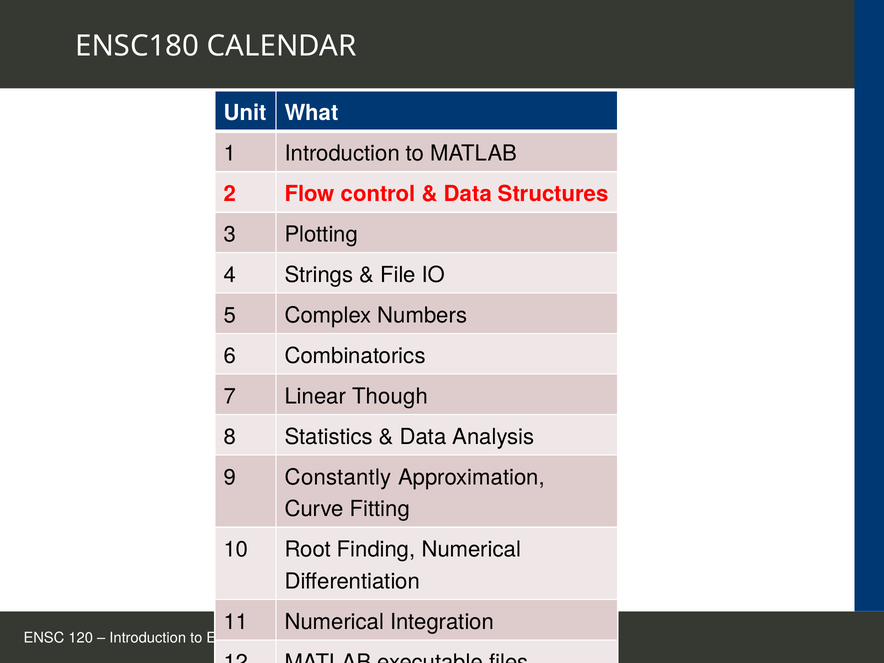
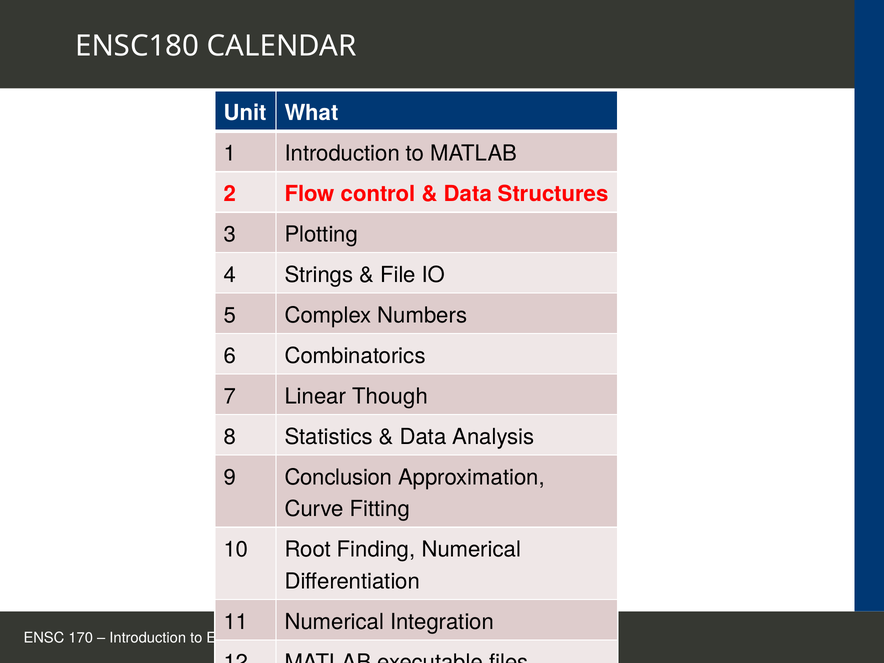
Constantly: Constantly -> Conclusion (338, 478)
120: 120 -> 170 (81, 638)
